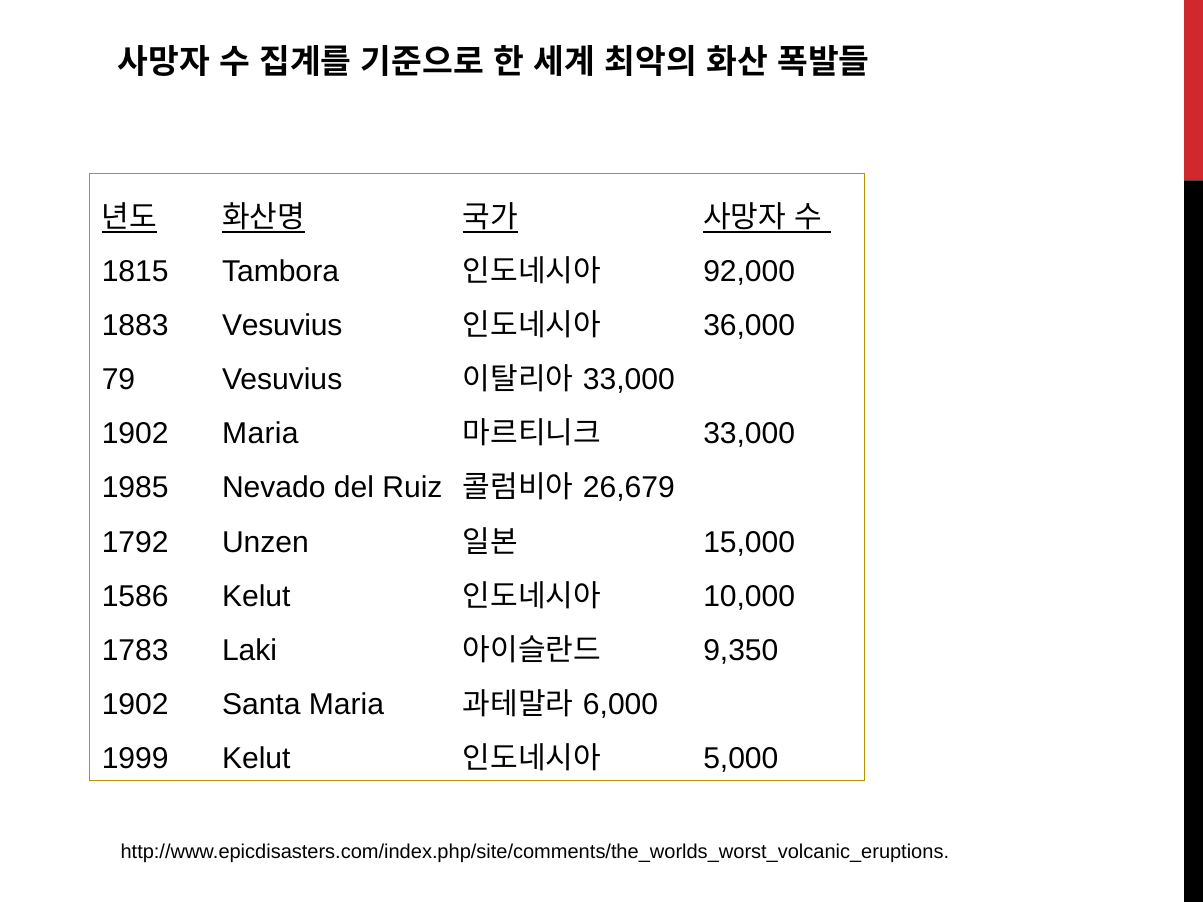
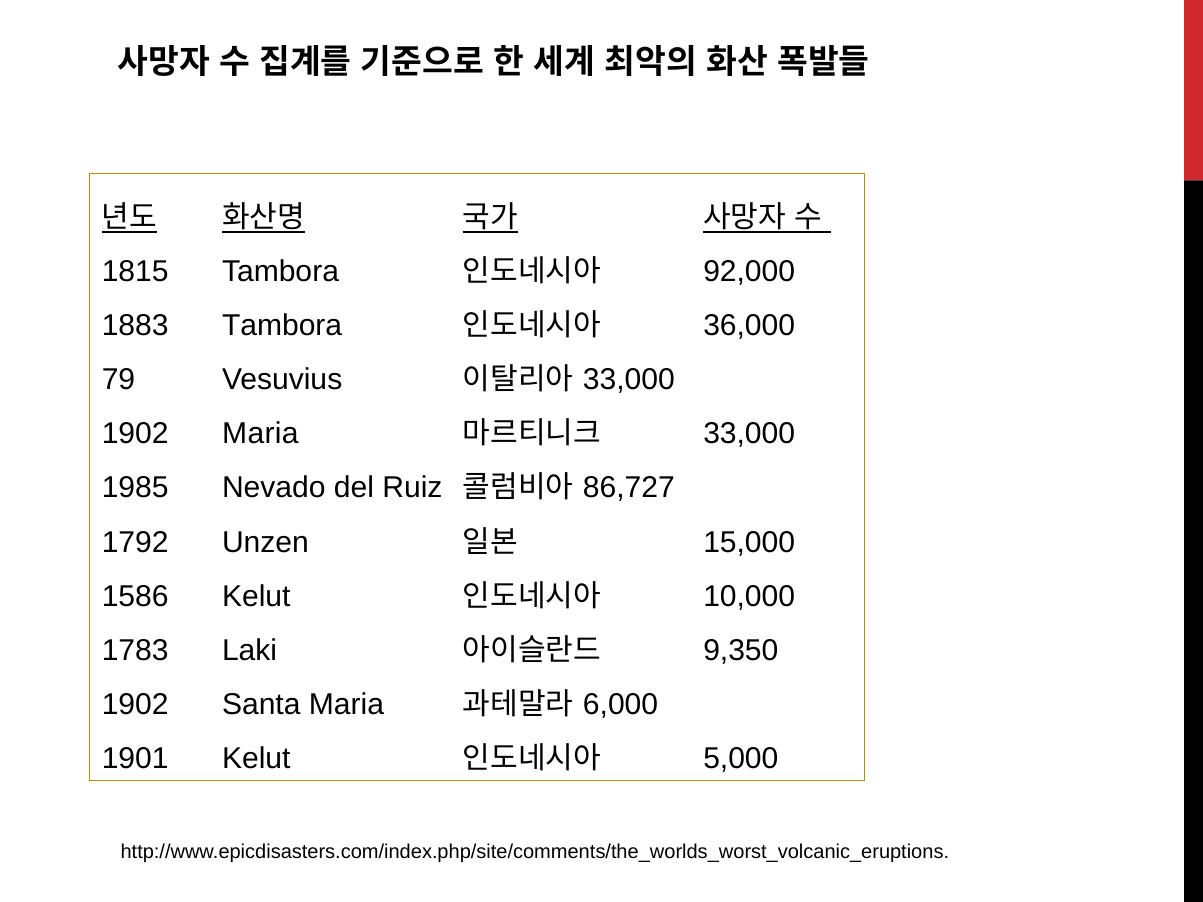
1883 Vesuvius: Vesuvius -> Tambora (282, 326)
26,679: 26,679 -> 86,727 (629, 488)
1999: 1999 -> 1901 (135, 759)
